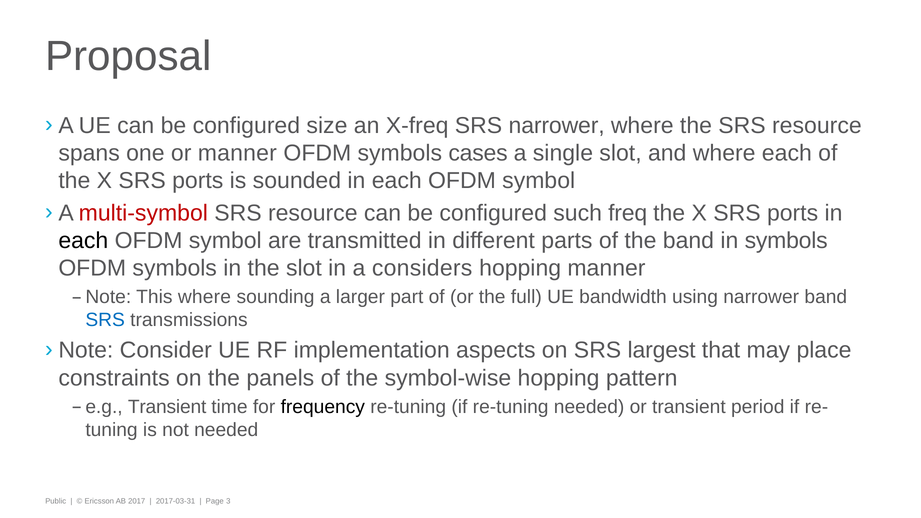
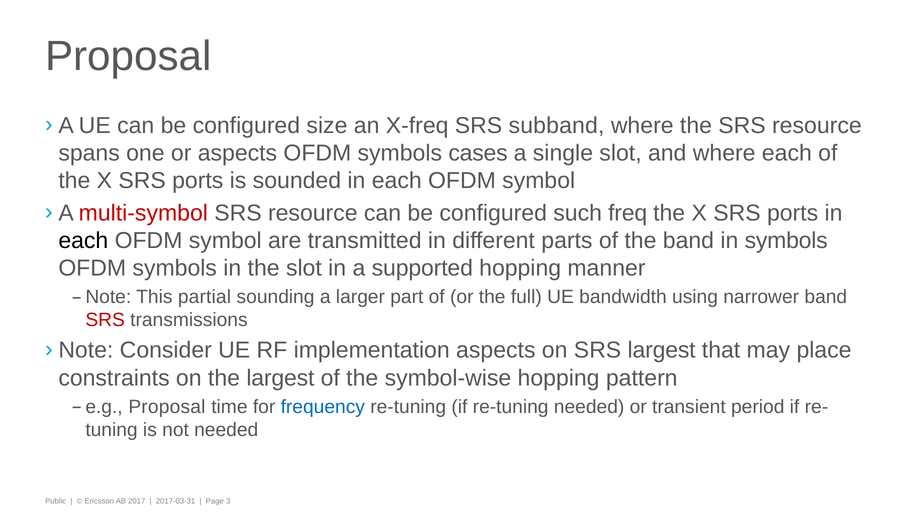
SRS narrower: narrower -> subband (556, 126)
or manner: manner -> aspects (237, 153)
considers: considers -> supported (422, 268)
This where: where -> partial (204, 297)
SRS colour: blue -> red (105, 320)
the panels: panels -> largest (280, 378)
e.g Transient: Transient -> Proposal (167, 407)
frequency colour: black -> blue (323, 407)
